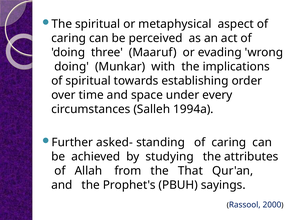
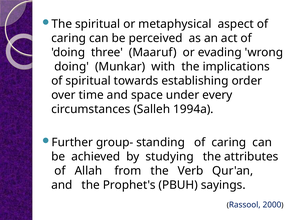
asked-: asked- -> group- (115, 142)
That: That -> Verb (191, 171)
